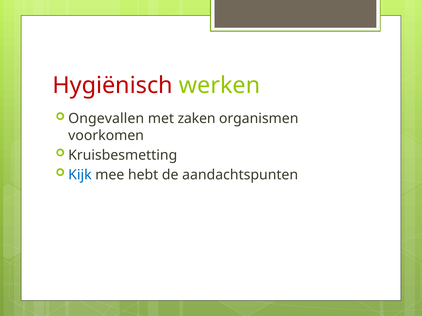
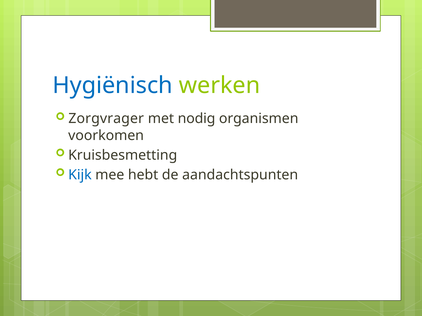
Hygiënisch colour: red -> blue (113, 86)
Ongevallen: Ongevallen -> Zorgvrager (106, 119)
zaken: zaken -> nodig (197, 119)
